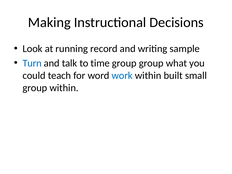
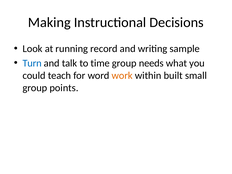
group group: group -> needs (151, 63)
work colour: blue -> orange (122, 75)
group within: within -> points (64, 88)
